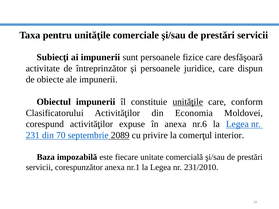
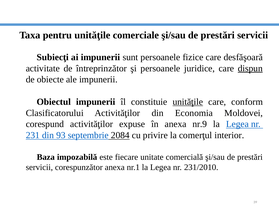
dispun underline: none -> present (250, 68)
nr.6: nr.6 -> nr.9 (200, 124)
70: 70 -> 93 (61, 135)
2089: 2089 -> 2084 (120, 135)
